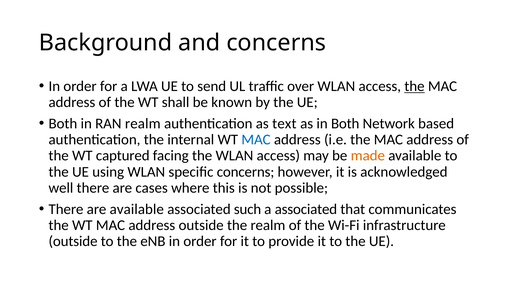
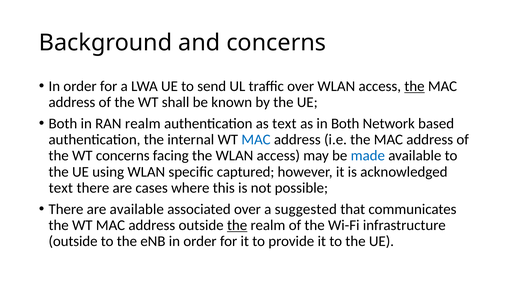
WT captured: captured -> concerns (123, 156)
made colour: orange -> blue (368, 156)
specific concerns: concerns -> captured (246, 172)
well: well -> text (61, 188)
associated such: such -> over (247, 210)
a associated: associated -> suggested (306, 210)
the underline: none -> present (237, 226)
